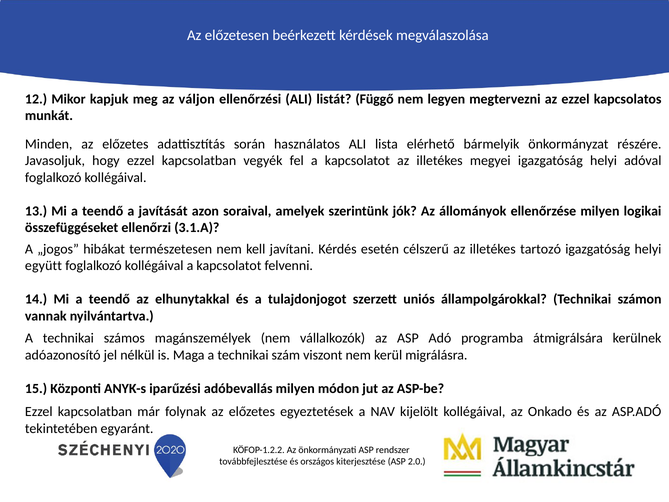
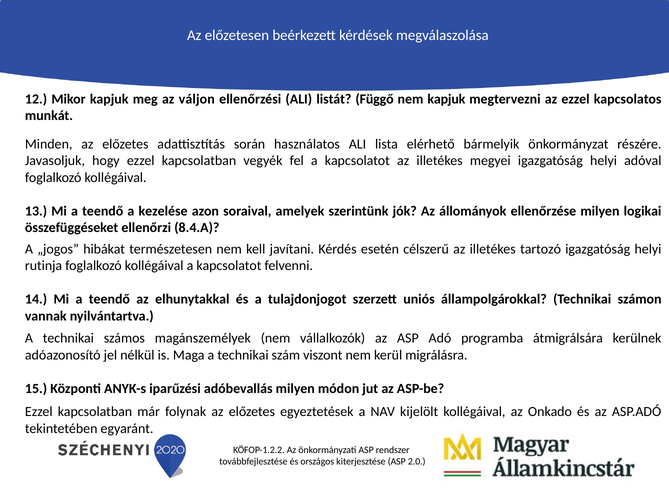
nem legyen: legyen -> kapjuk (446, 99)
javítását: javítását -> kezelése (163, 211)
3.1.A: 3.1.A -> 8.4.A (197, 228)
együtt: együtt -> rutinja (44, 266)
